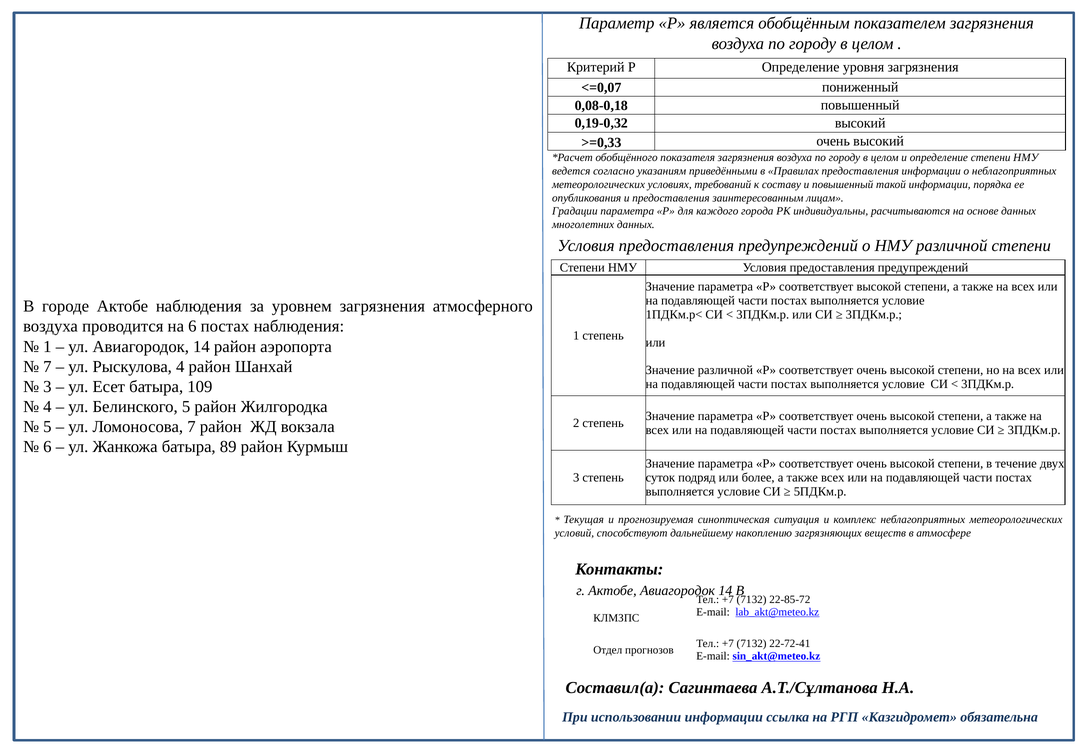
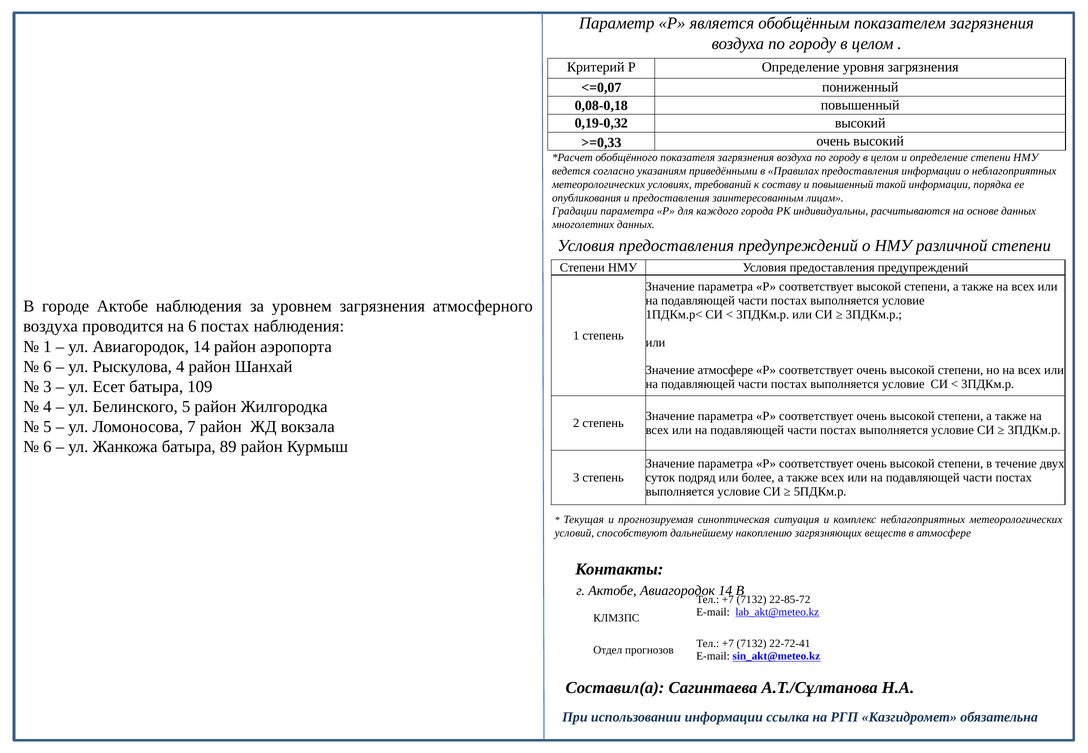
7: 7 -> 6 (47, 367)
Значение различной: различной -> атмосфере (725, 370)
